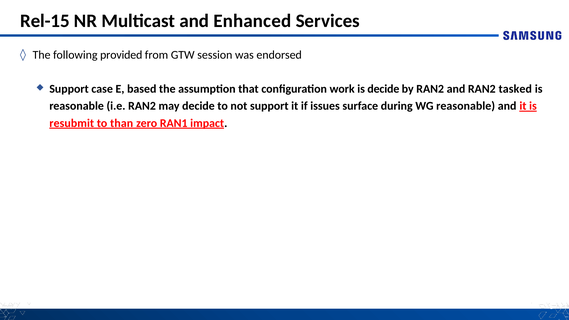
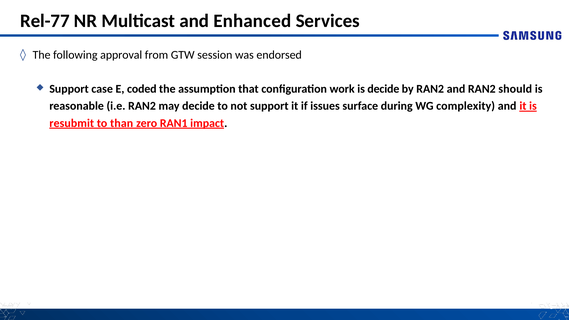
Rel-15: Rel-15 -> Rel-77 (45, 21)
provided: provided -> approval (121, 55)
based: based -> coded (142, 89)
tasked: tasked -> should (515, 89)
WG reasonable: reasonable -> complexity (466, 106)
